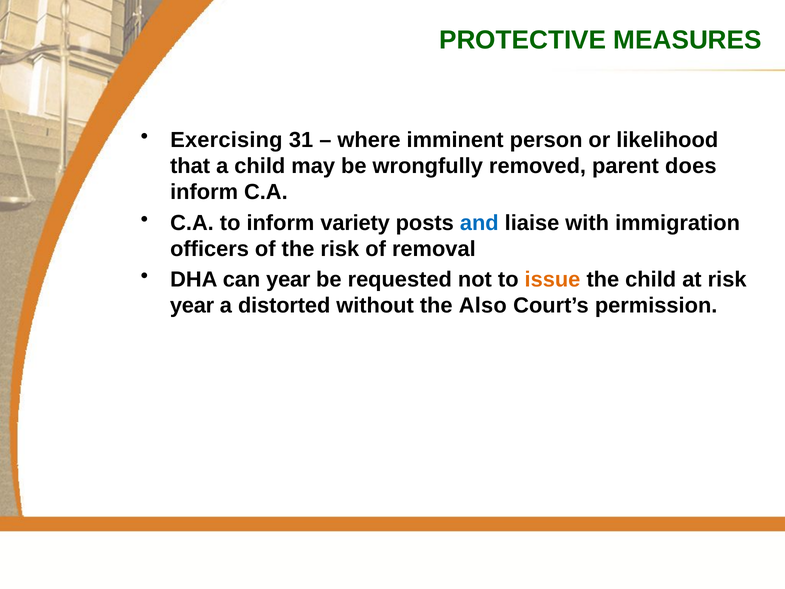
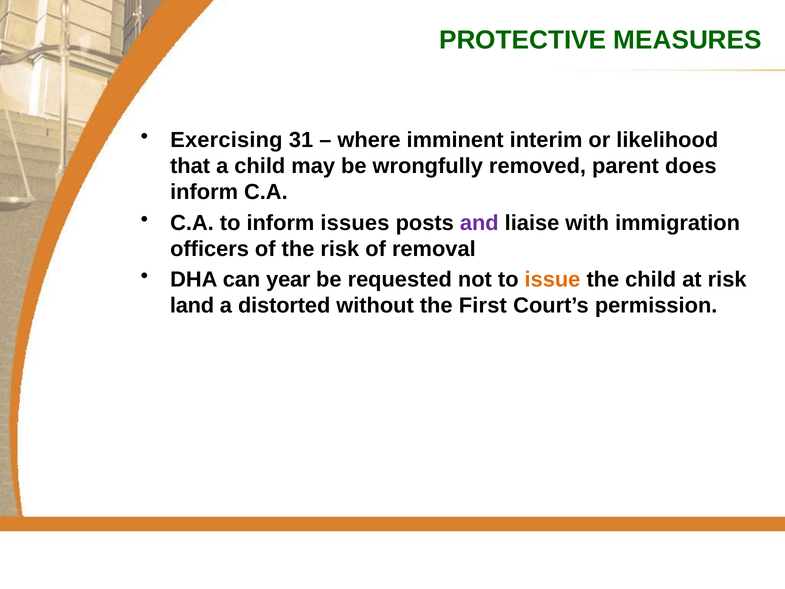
person: person -> interim (546, 140)
variety: variety -> issues (355, 223)
and colour: blue -> purple (479, 223)
year: year -> land (192, 306)
Also: Also -> First (483, 306)
